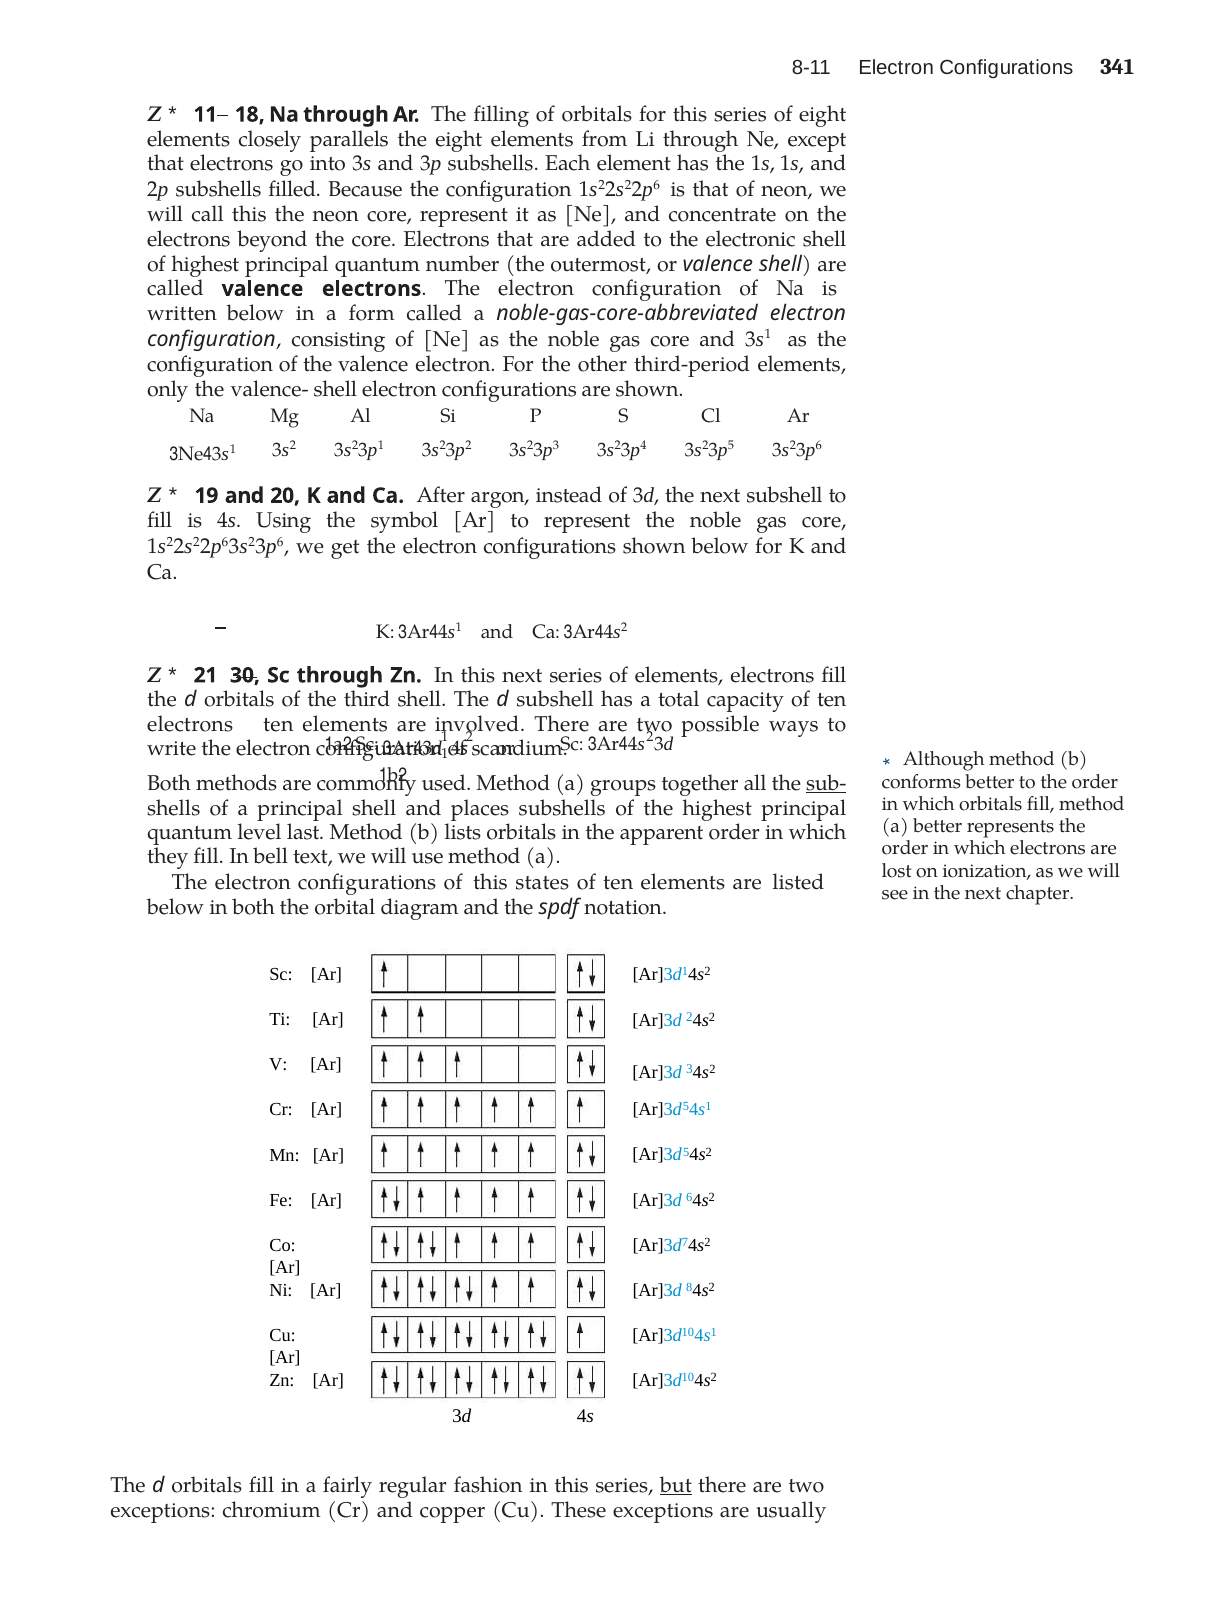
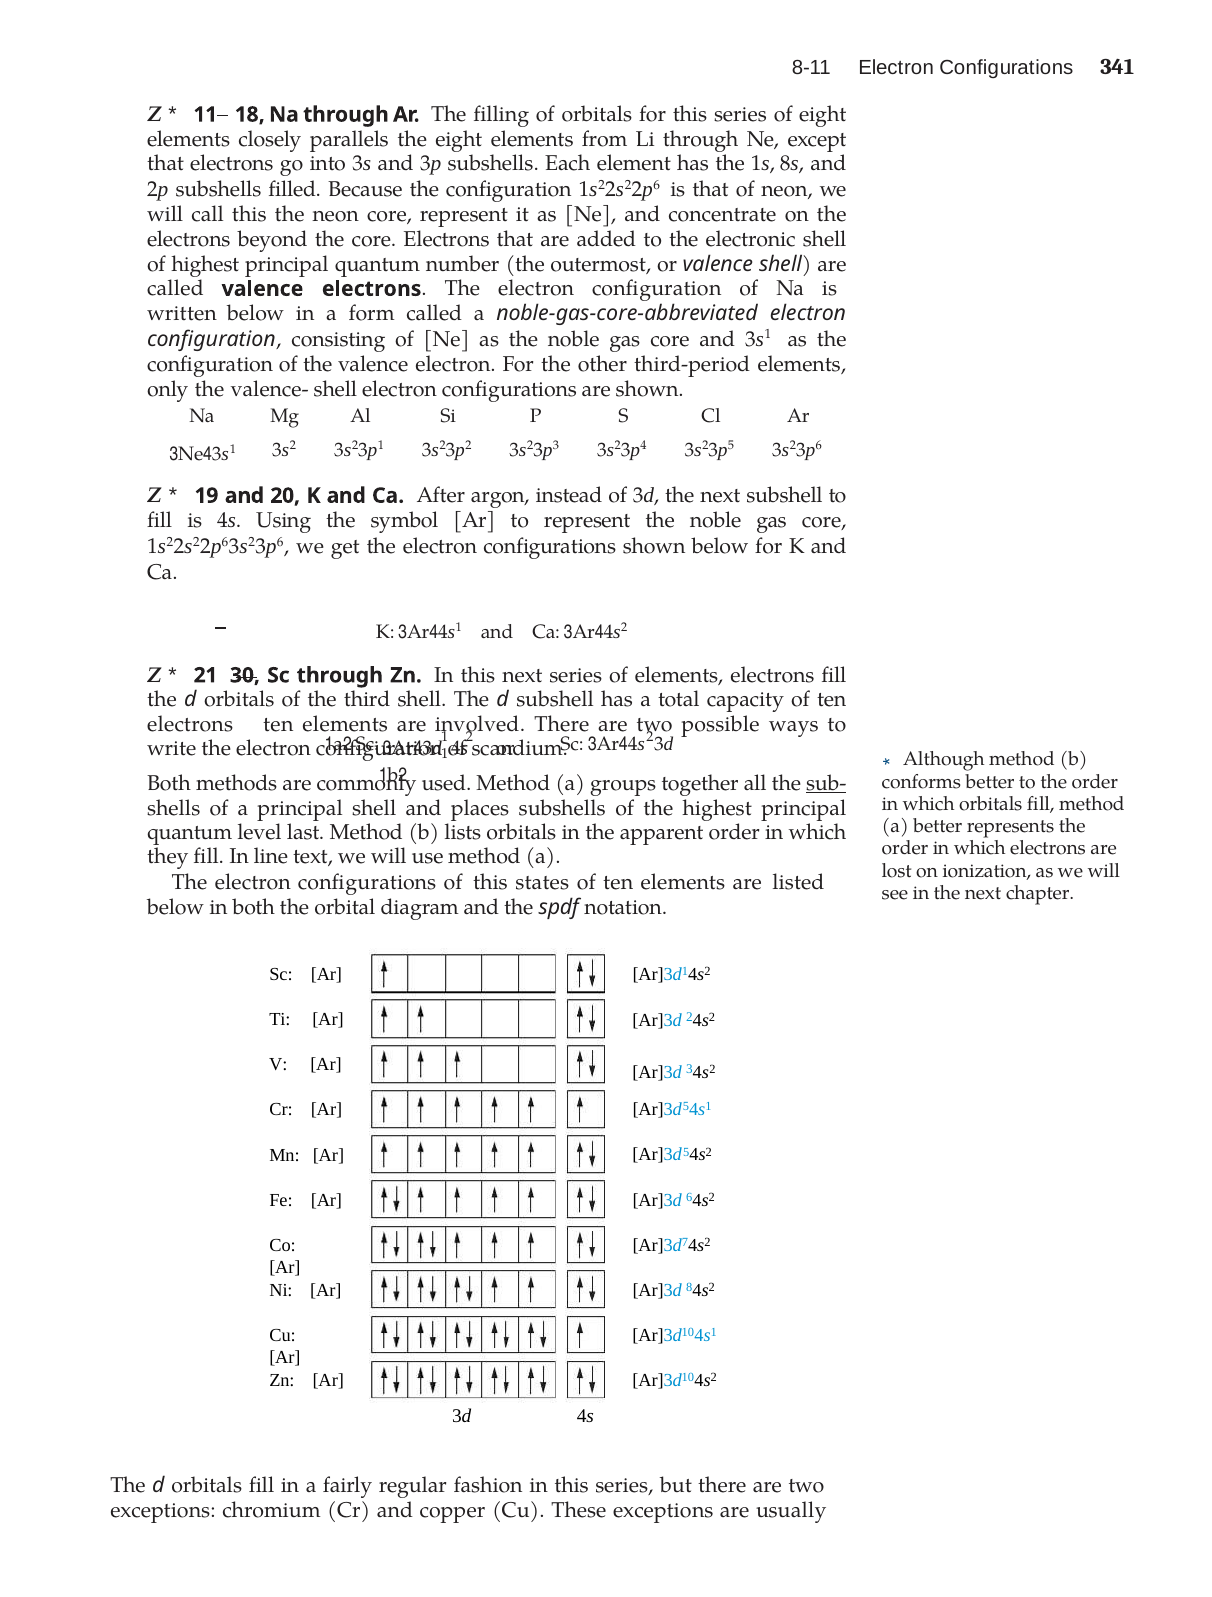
1: 1 -> 8 (785, 164)
bell: bell -> line (271, 857)
but underline: present -> none (676, 1486)
